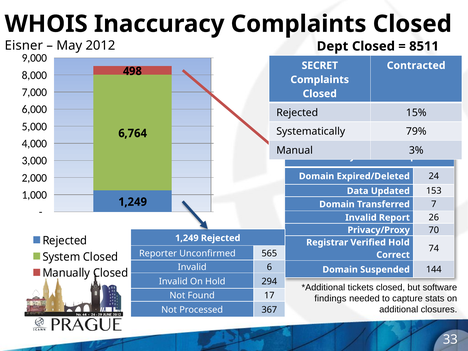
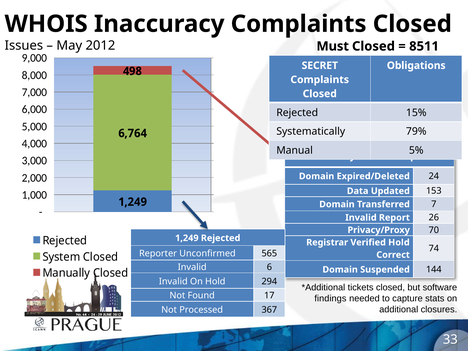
Eisner: Eisner -> Issues (24, 45)
Dept: Dept -> Must (333, 46)
Contracted: Contracted -> Obligations (416, 66)
3%: 3% -> 5% (416, 151)
